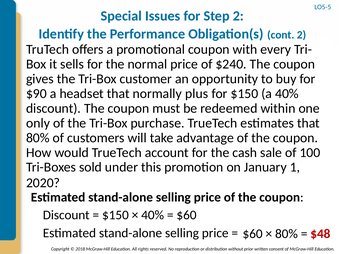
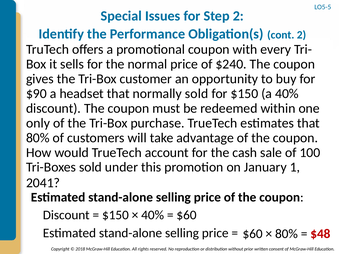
normally plus: plus -> sold (197, 94)
2020: 2020 -> 2041 (43, 183)
